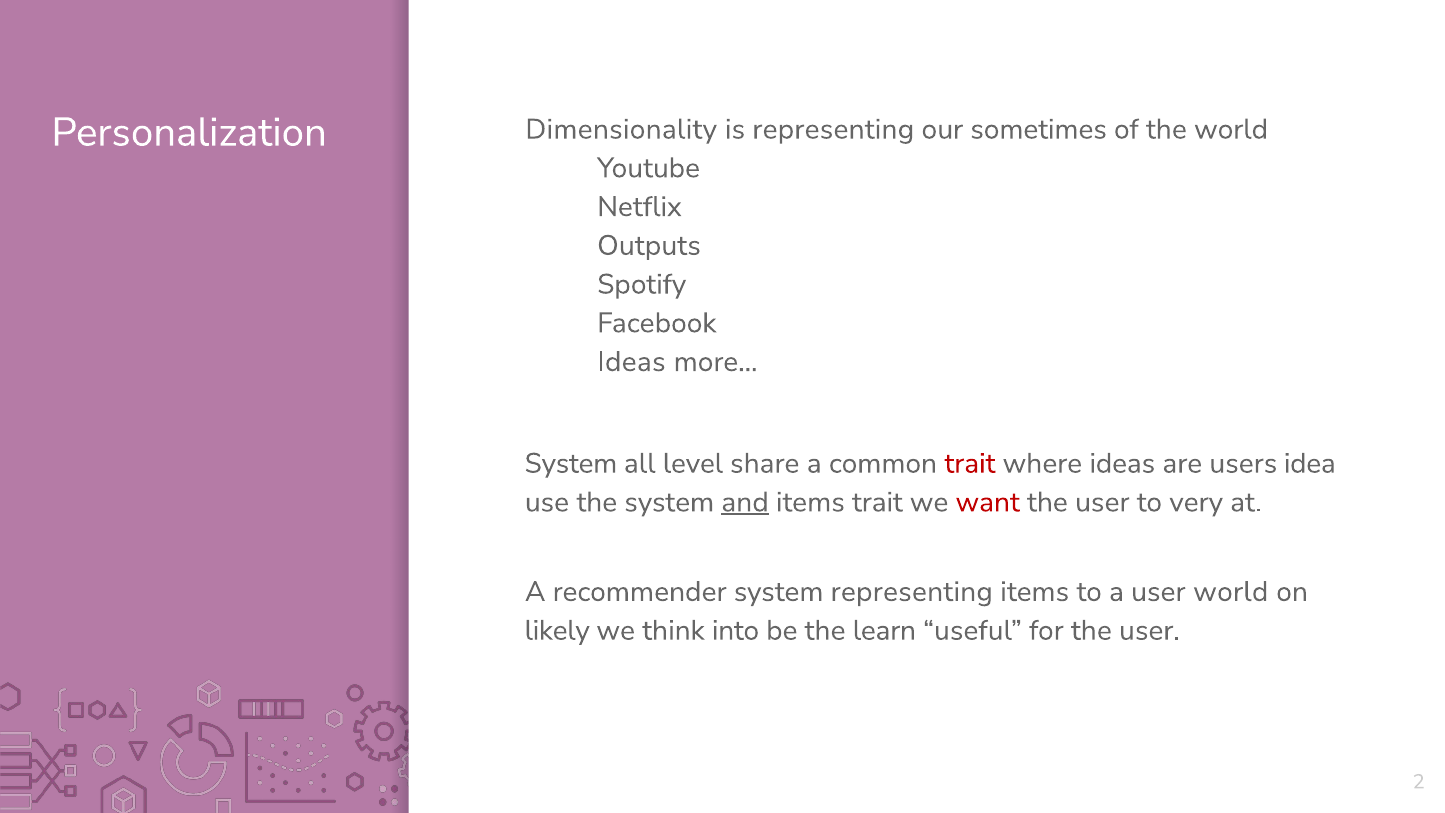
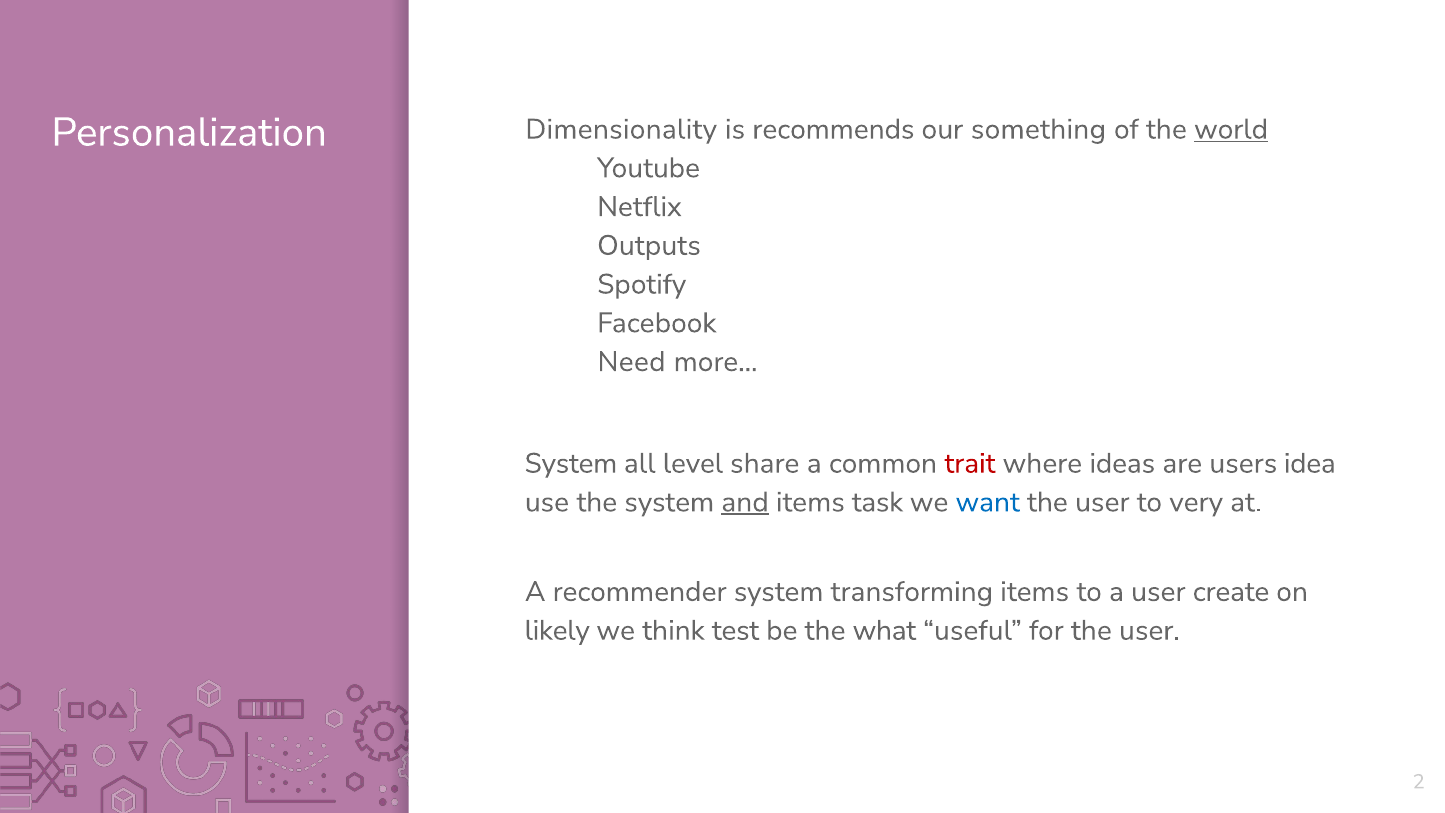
is representing: representing -> recommends (833, 129)
sometimes: sometimes -> something (1038, 129)
world underline: none -> present (1231, 129)
Ideas: Ideas -> Need (632, 362)
items trait: trait -> task (877, 502)
want colour: red -> blue (988, 502)
system representing: representing -> transforming (912, 592)
user world: world -> create (1231, 592)
into: into -> test (736, 630)
learn: learn -> what (884, 630)
